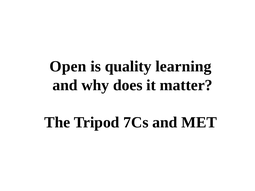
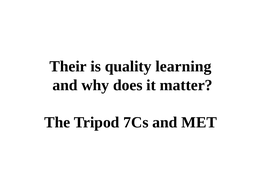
Open: Open -> Their (68, 67)
